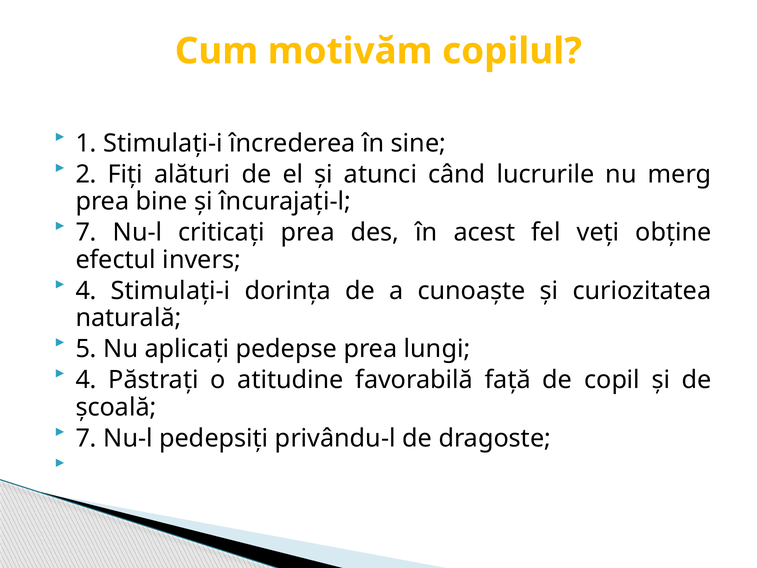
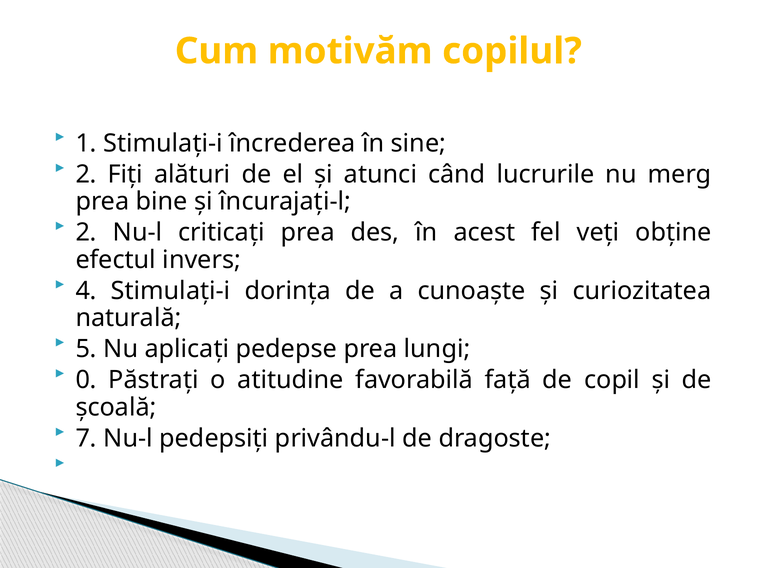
7: 7 -> 2 (86, 233)
4: 4 -> 0 (86, 380)
